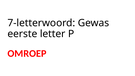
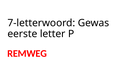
OMROEP: OMROEP -> REMWEG (27, 53)
